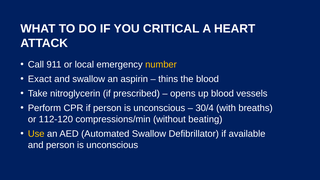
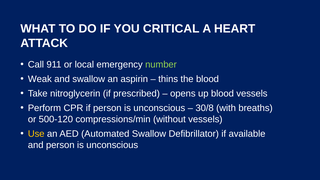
number colour: yellow -> light green (161, 64)
Exact: Exact -> Weak (40, 79)
30/4: 30/4 -> 30/8 (205, 108)
112-120: 112-120 -> 500-120 (56, 119)
without beating: beating -> vessels (205, 119)
